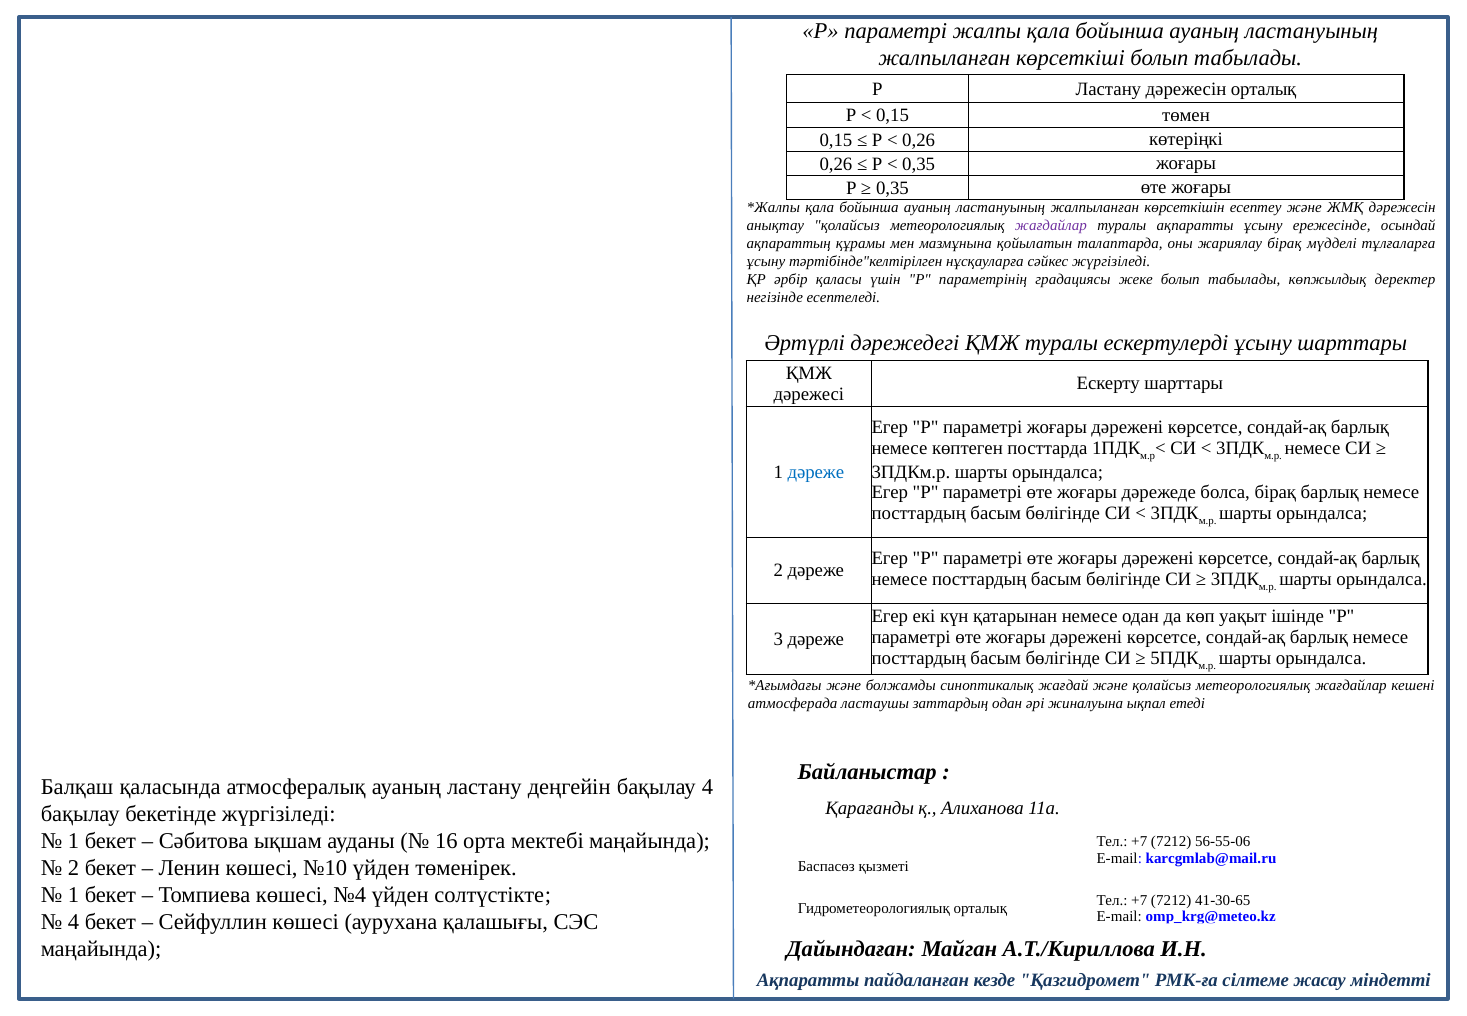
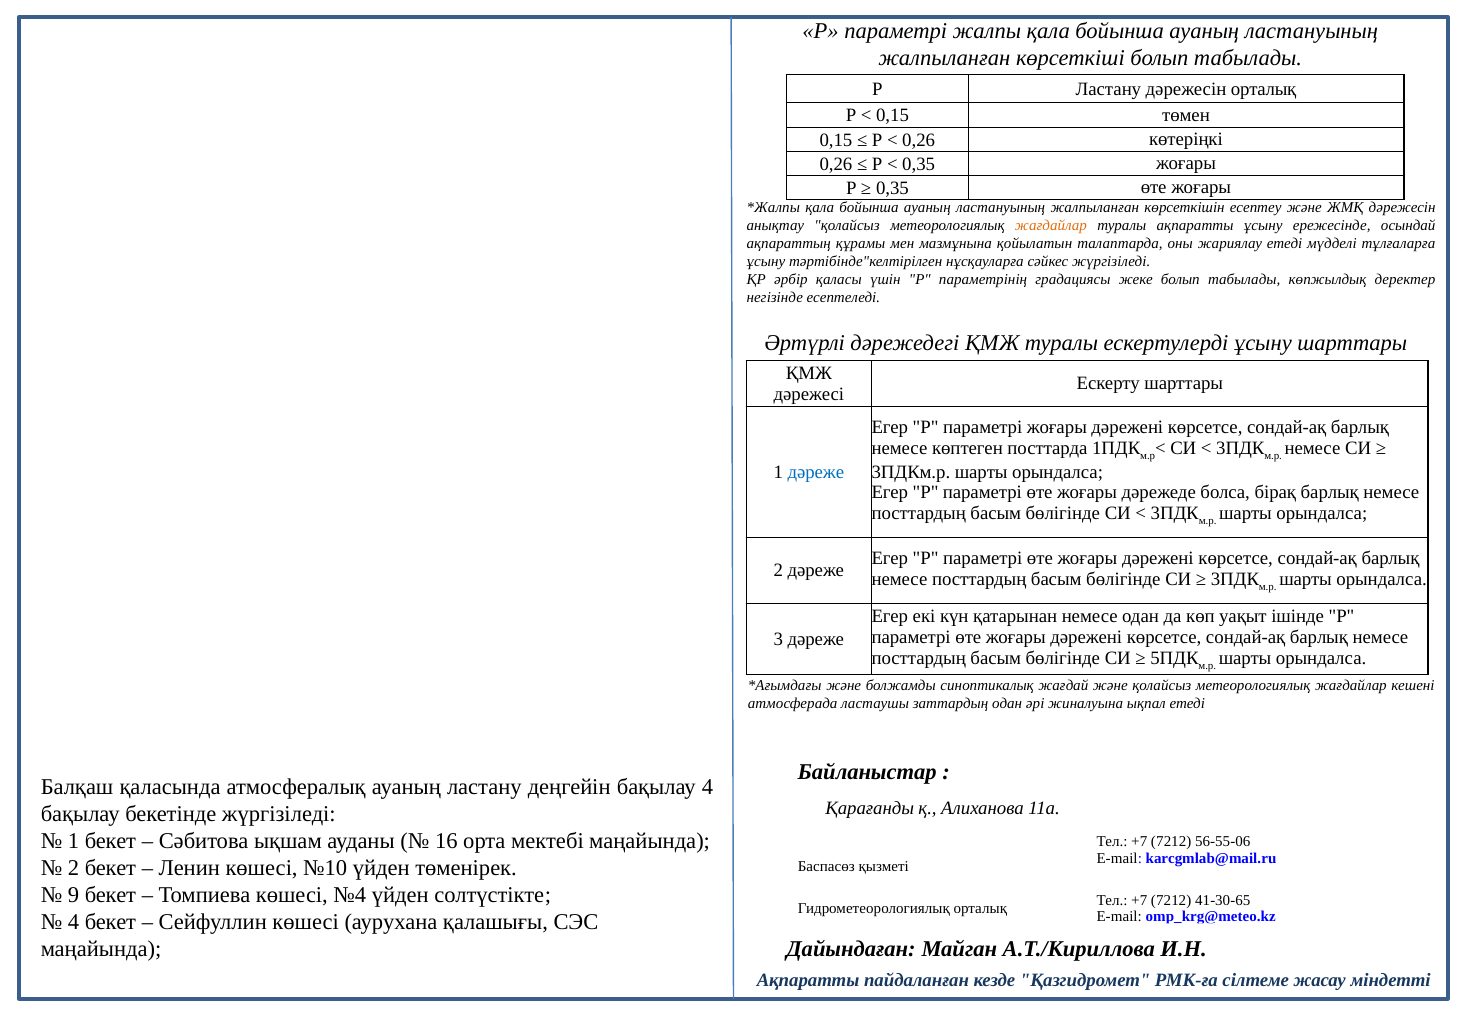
жағдайлар colour: purple -> orange (1051, 225)
жариялау бірақ: бірақ -> етеді (1285, 243)
1: 1 -> 9 (74, 895)
